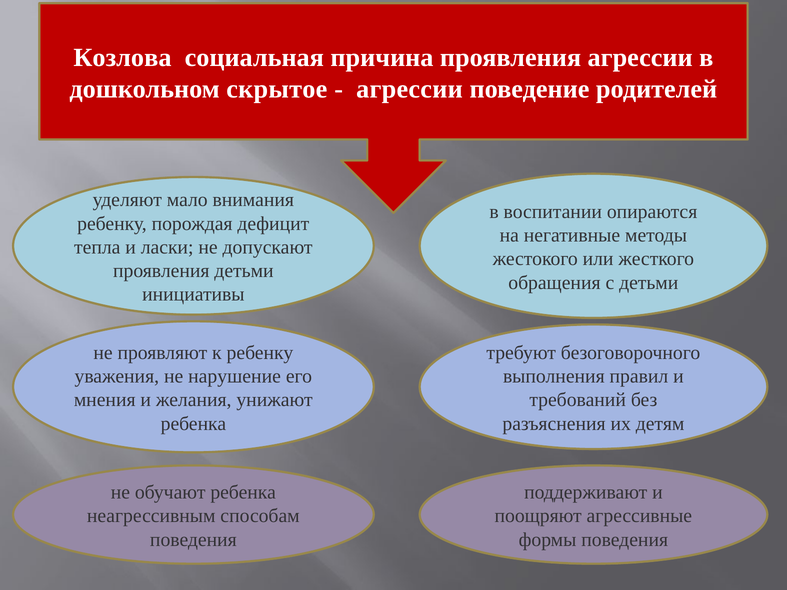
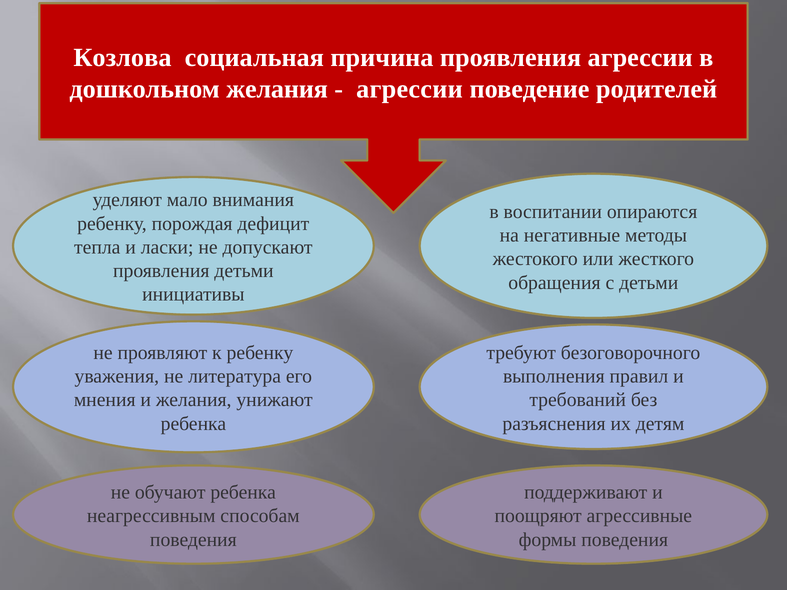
дошкольном скрытое: скрытое -> желания (277, 89)
нарушение: нарушение -> литература (235, 377)
